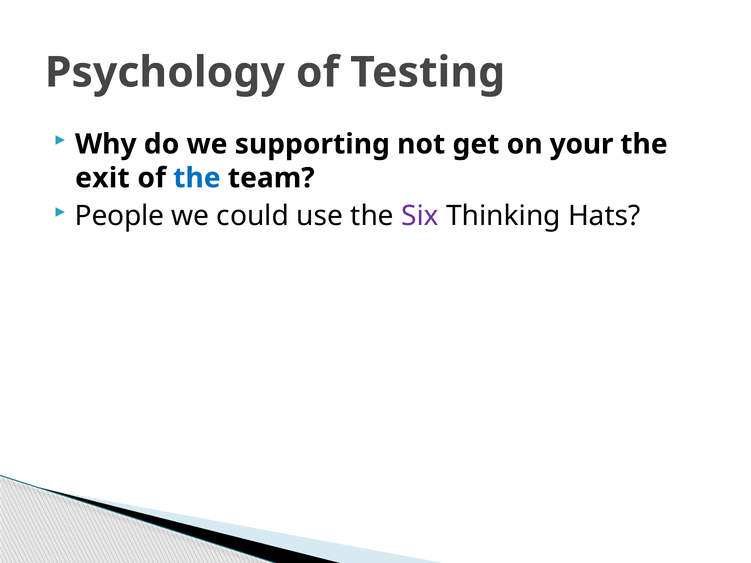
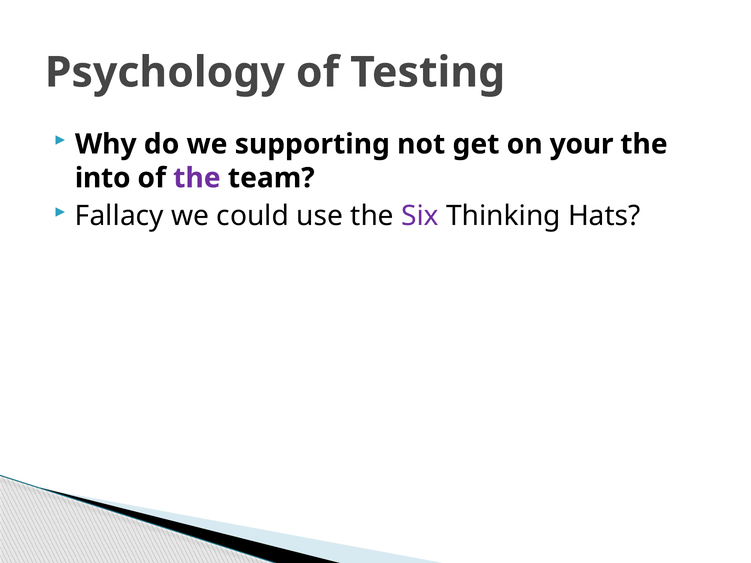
exit: exit -> into (103, 178)
the colour: blue -> purple (197, 178)
People: People -> Fallacy (119, 216)
